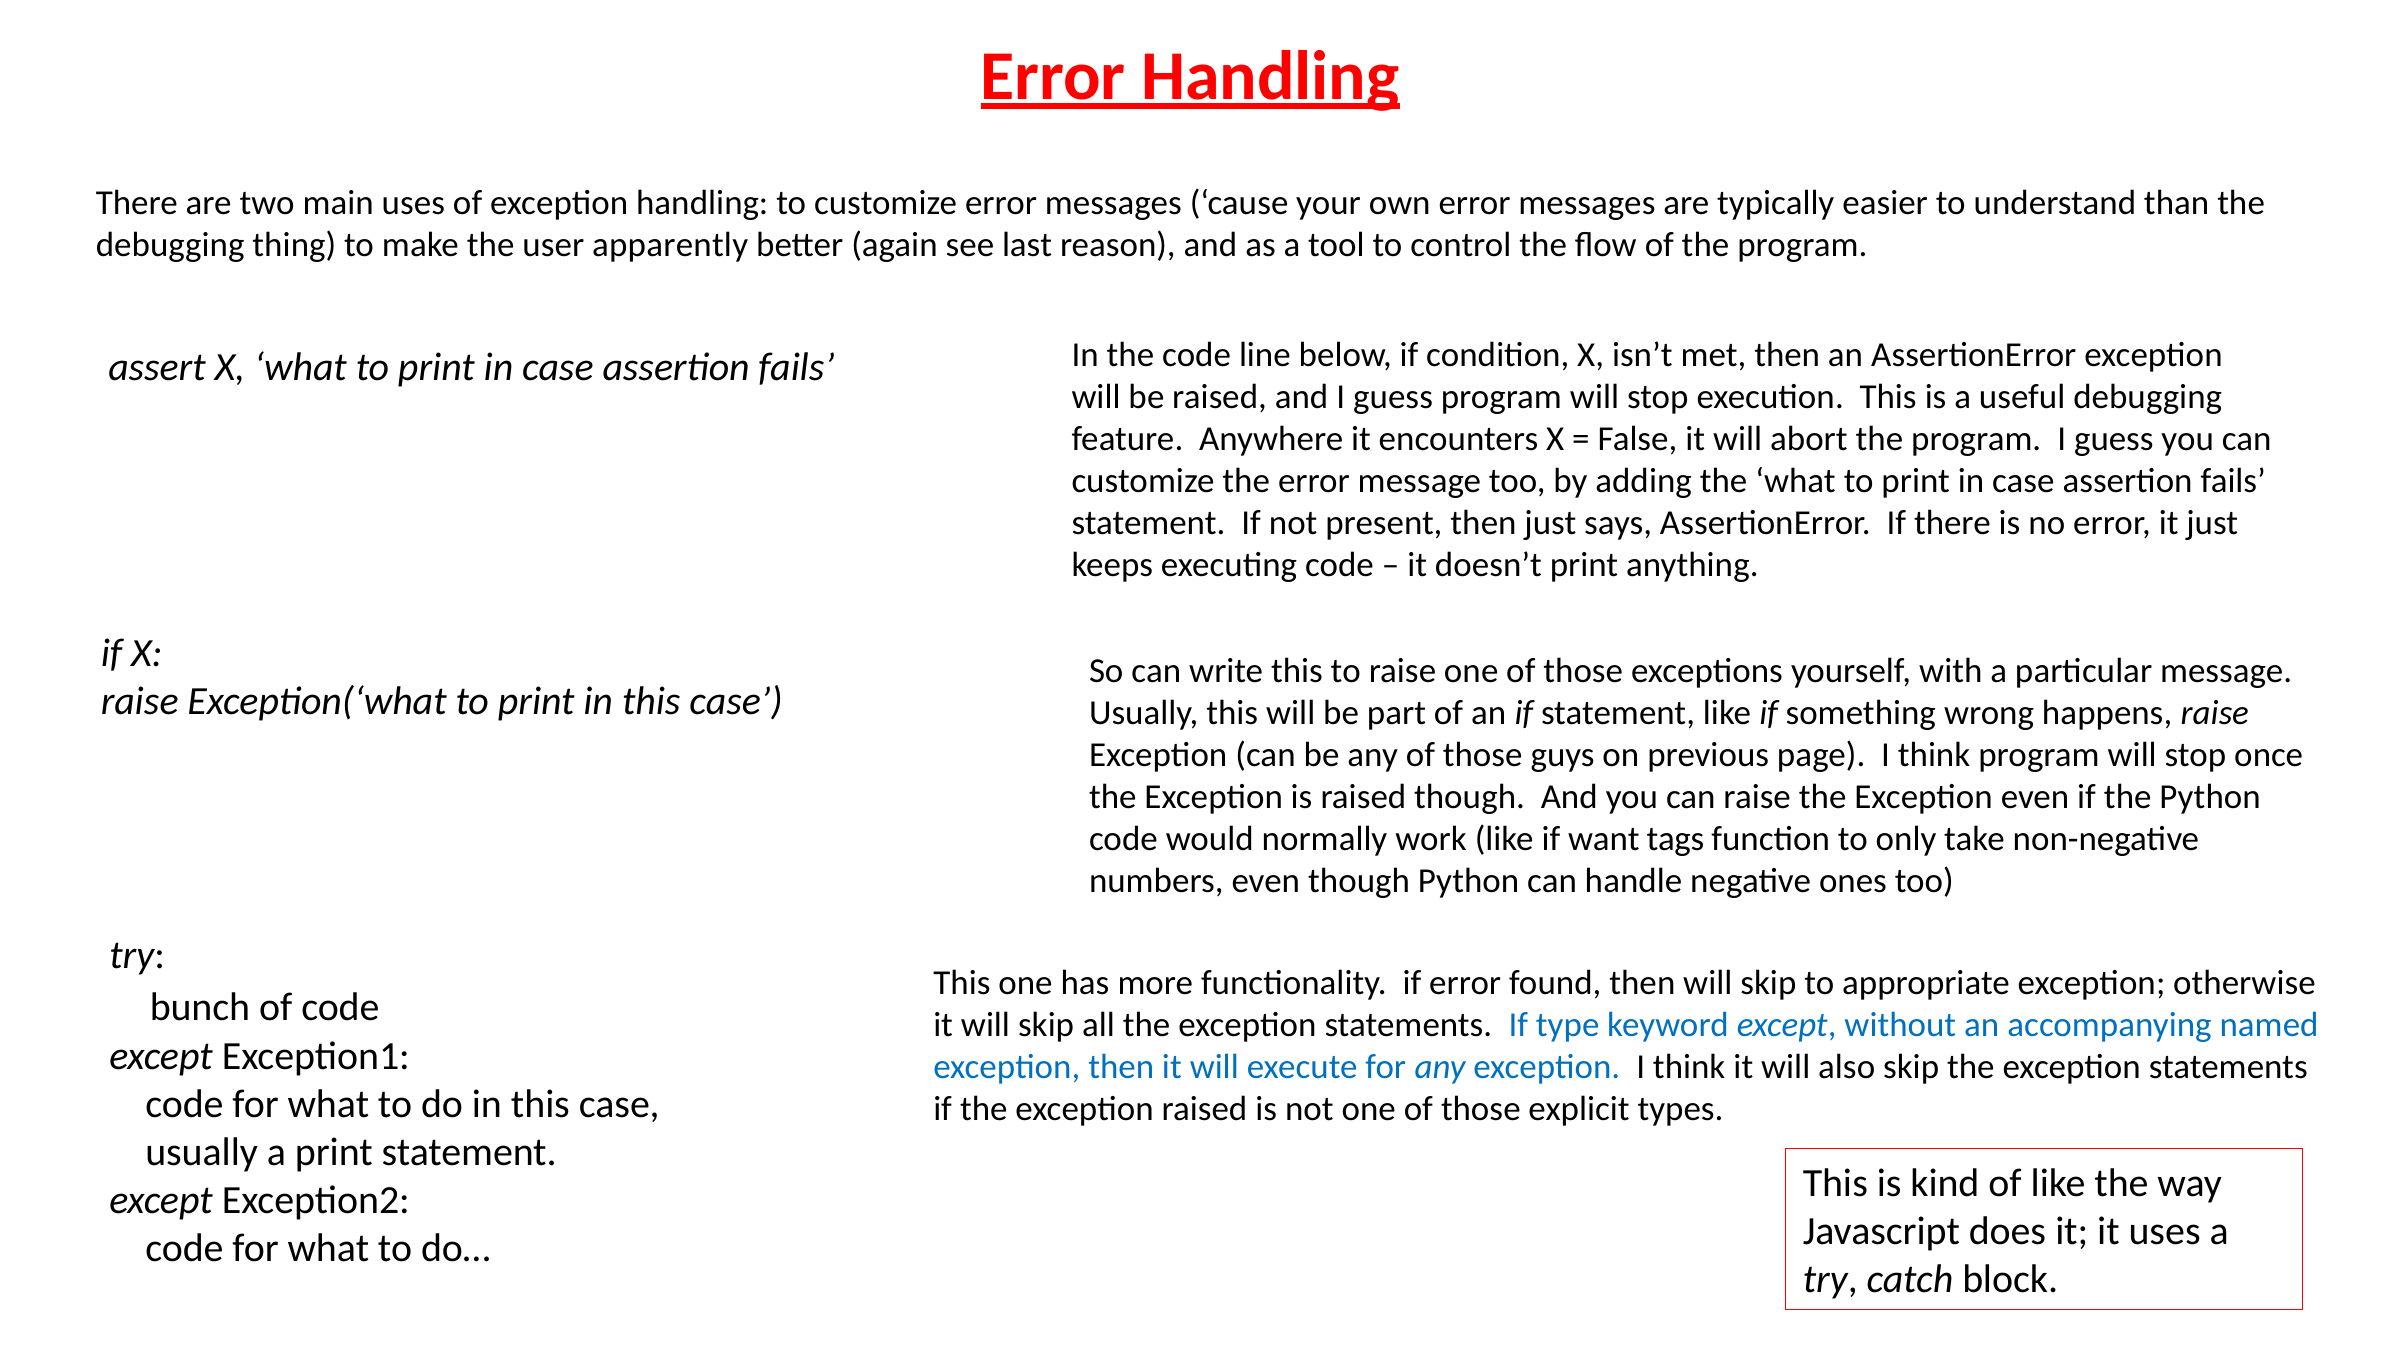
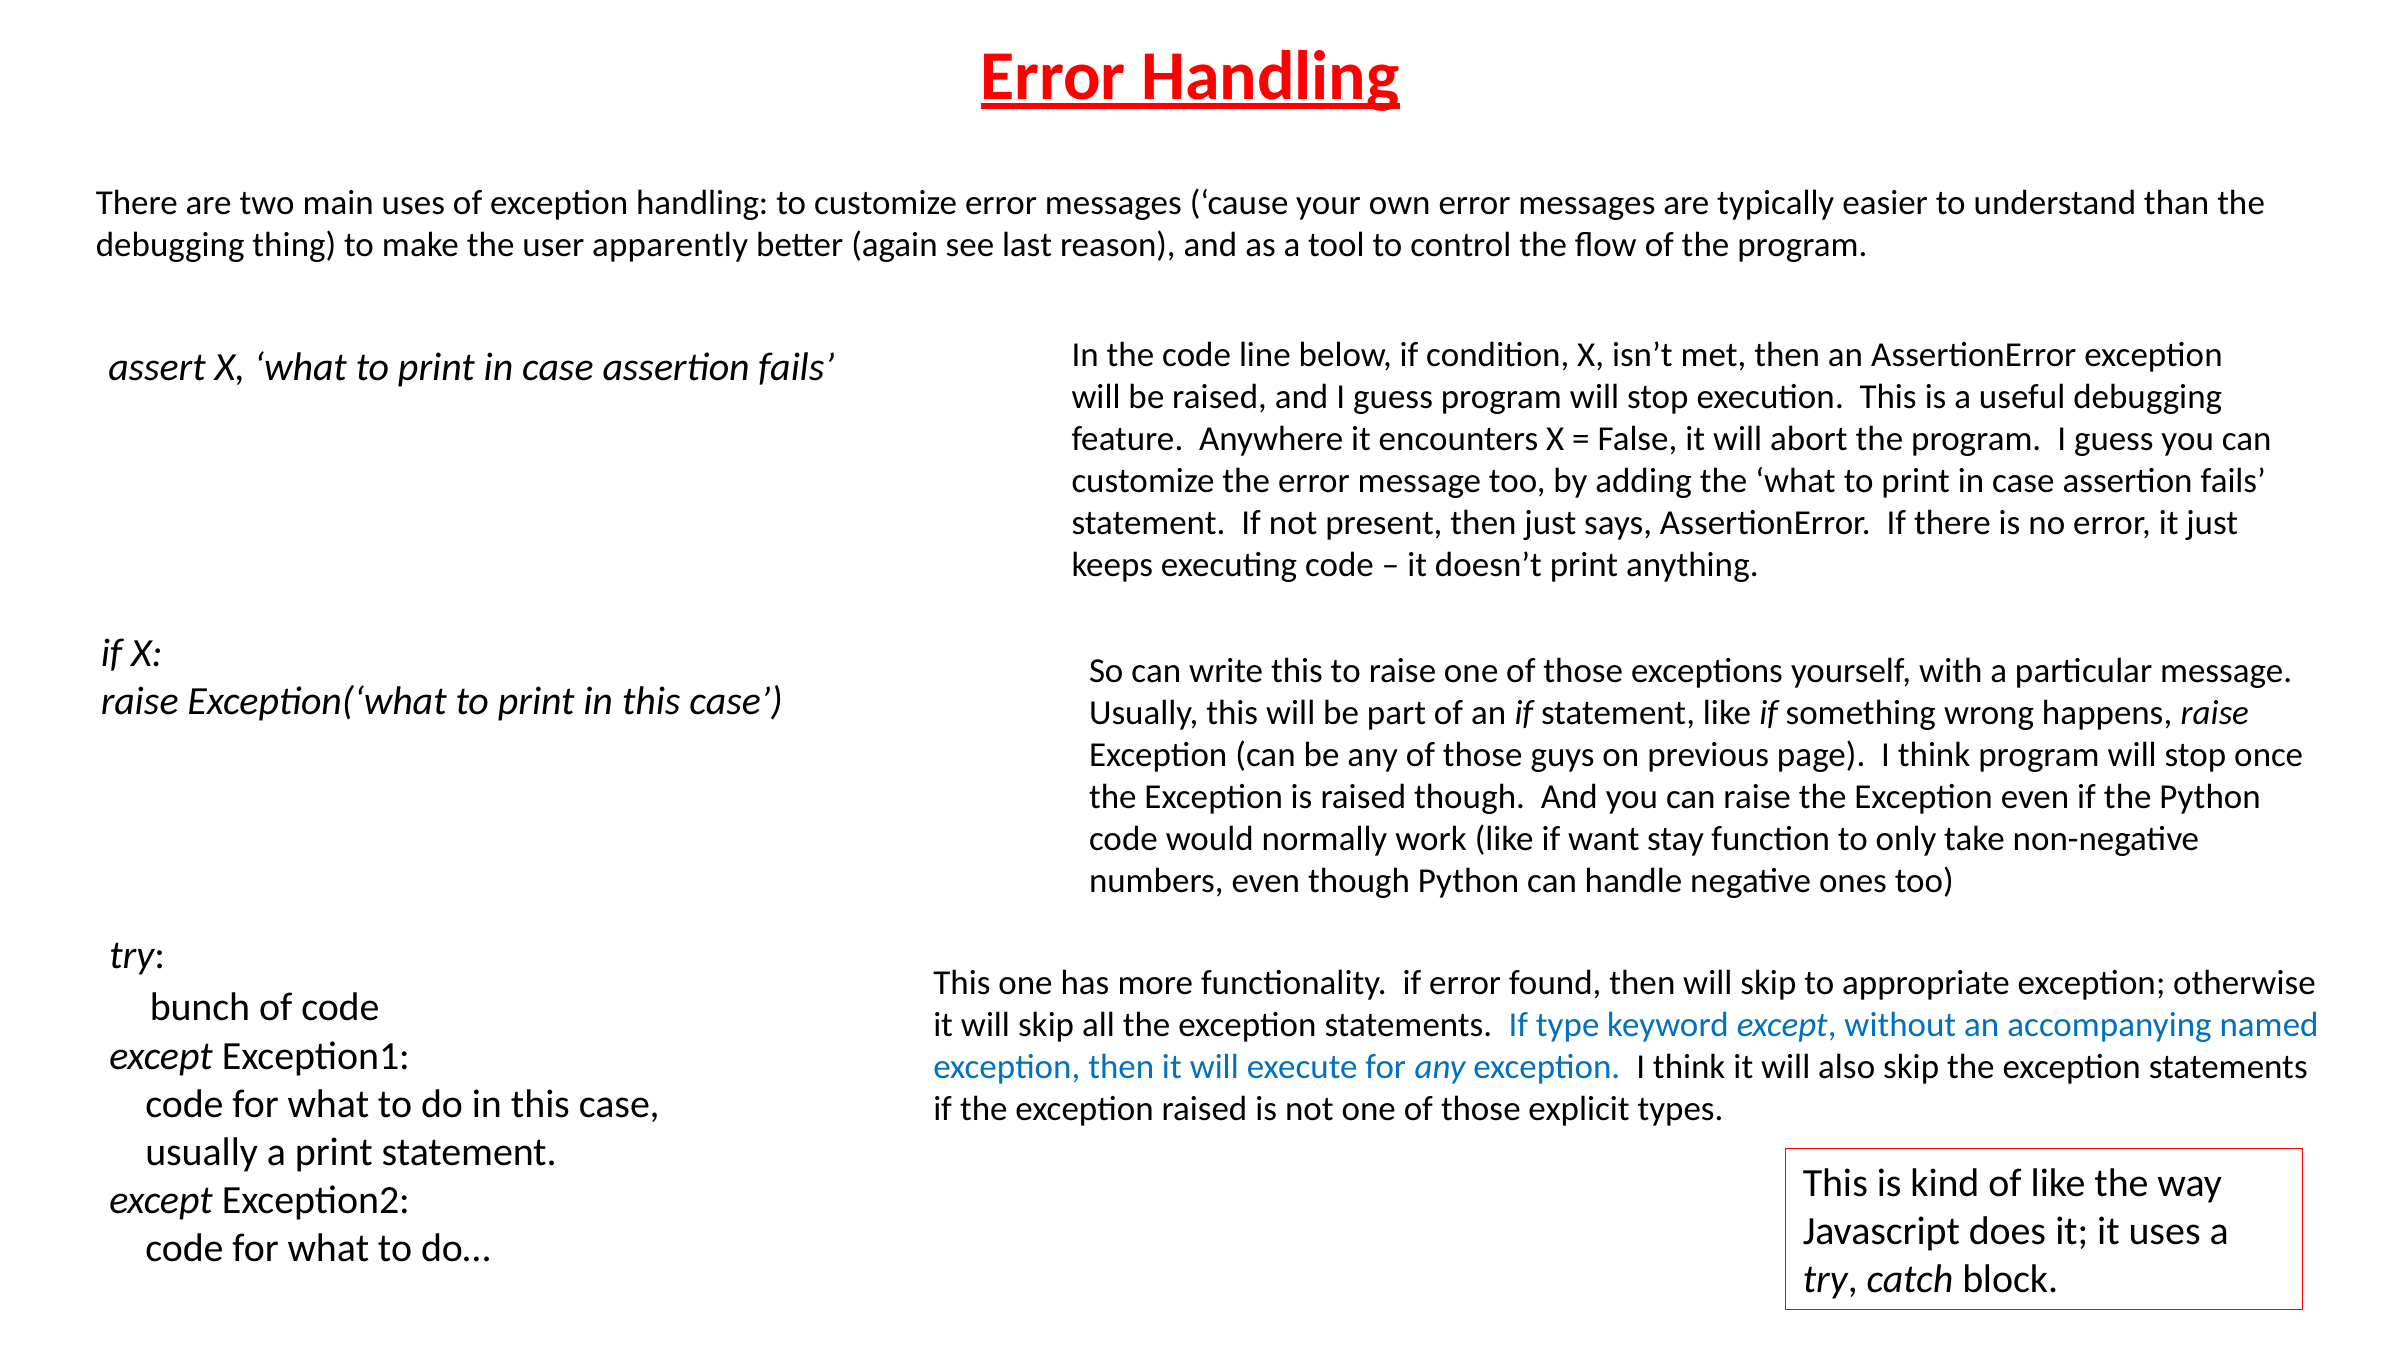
tags: tags -> stay (1675, 839)
